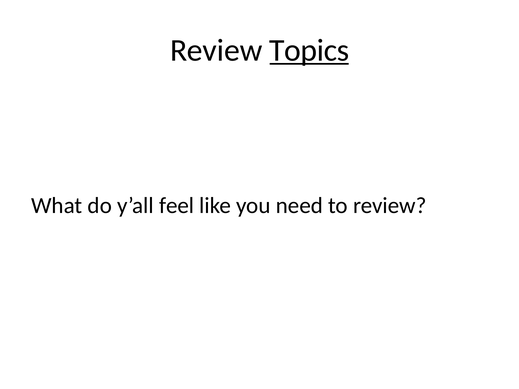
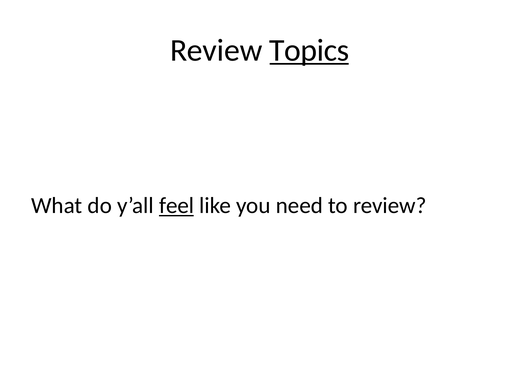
feel underline: none -> present (177, 206)
